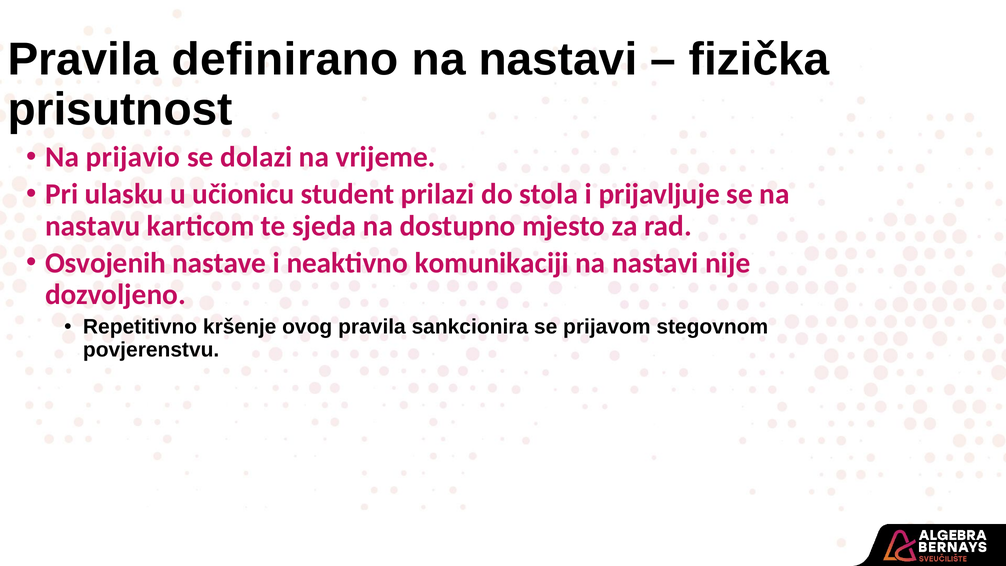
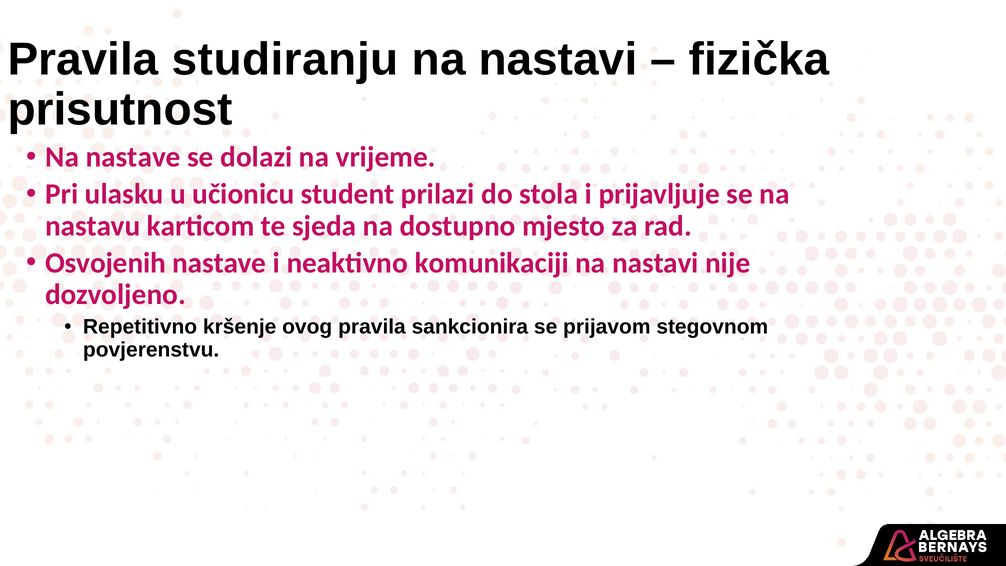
definirano: definirano -> studiranju (285, 60)
Na prijavio: prijavio -> nastave (133, 157)
